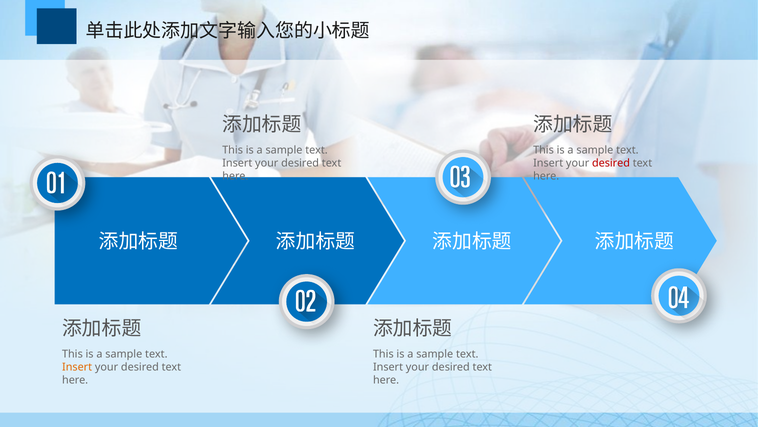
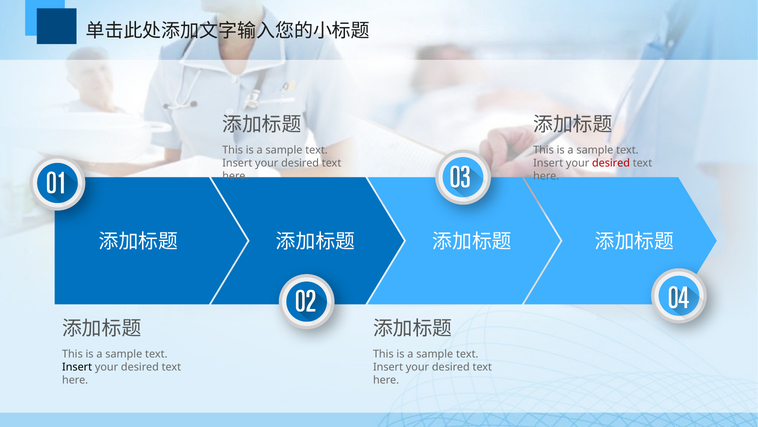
Insert colour: orange -> black (77, 367)
